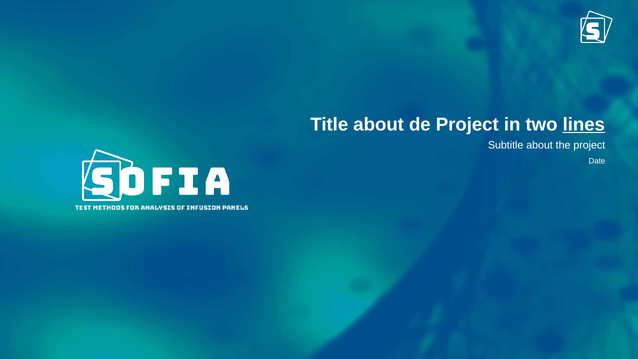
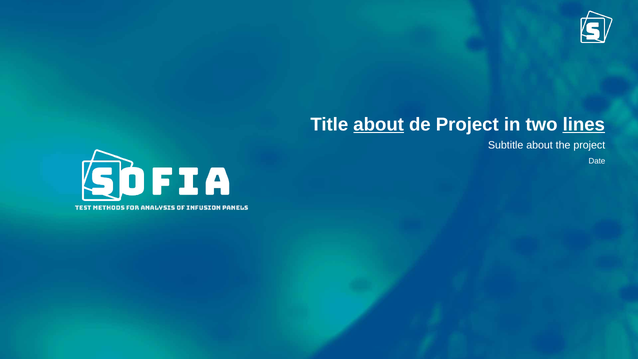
about underline: none -> present (379, 124)
